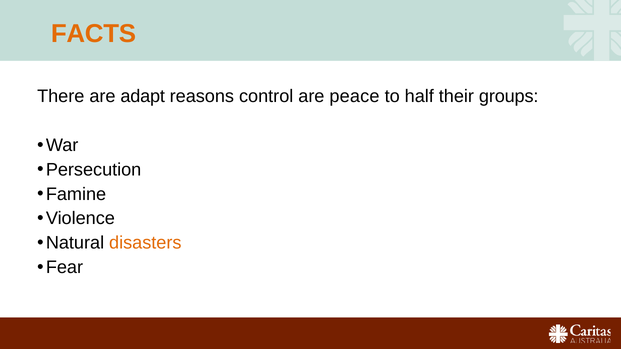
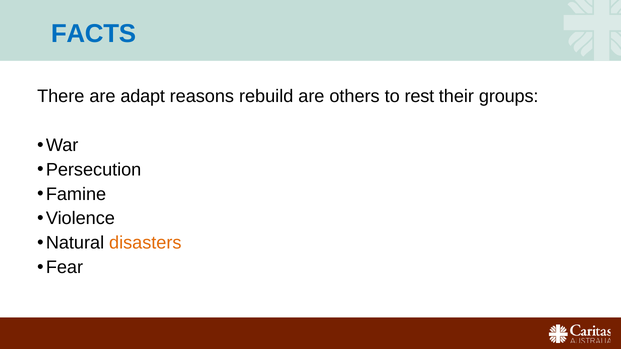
FACTS colour: orange -> blue (93, 34)
control: control -> rebuild (266, 97)
peace: peace -> others (355, 97)
half: half -> rest (419, 97)
